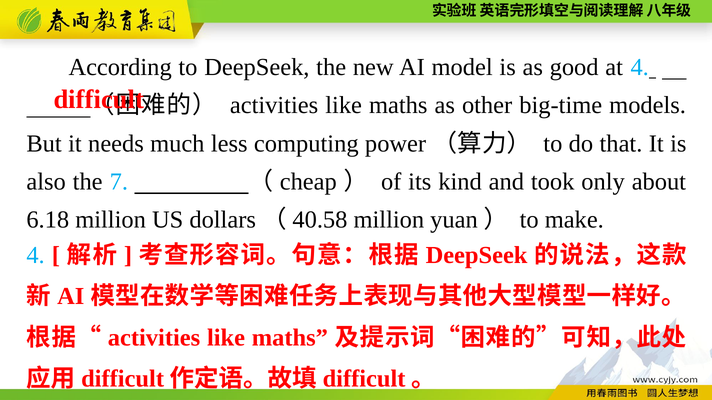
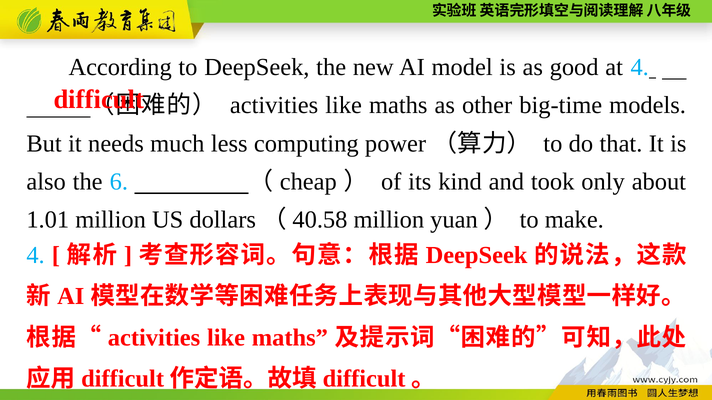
7: 7 -> 6 (119, 182)
6.18: 6.18 -> 1.01 (48, 220)
